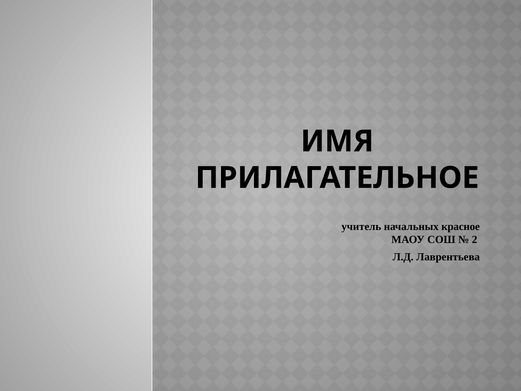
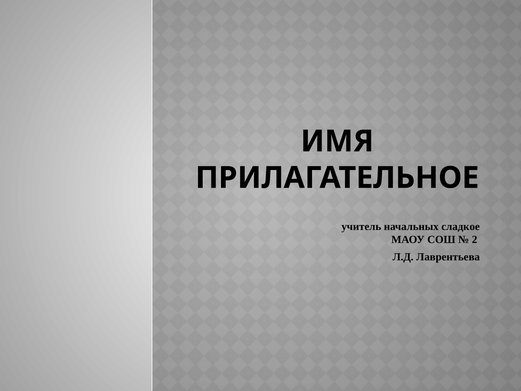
красное: красное -> сладкое (461, 226)
